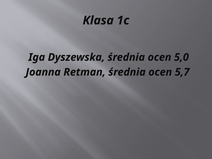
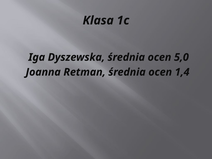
5,7: 5,7 -> 1,4 (182, 72)
